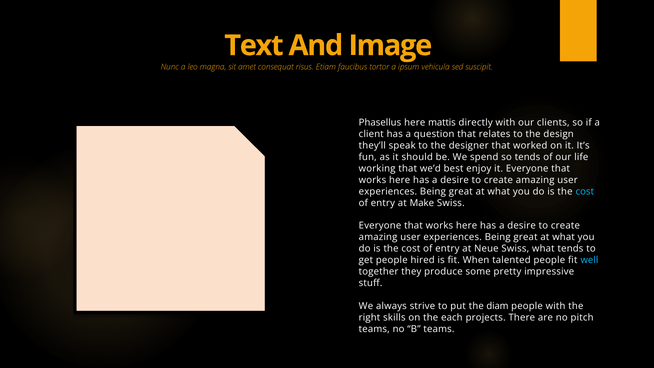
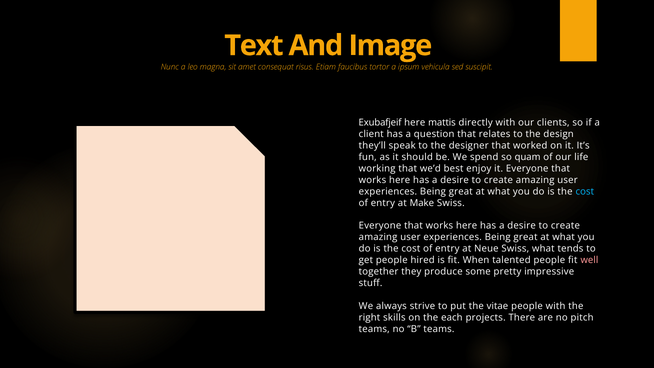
Phasellus: Phasellus -> Exubafjeif (380, 123)
so tends: tends -> quam (528, 157)
well colour: light blue -> pink (589, 260)
diam: diam -> vitae (497, 306)
